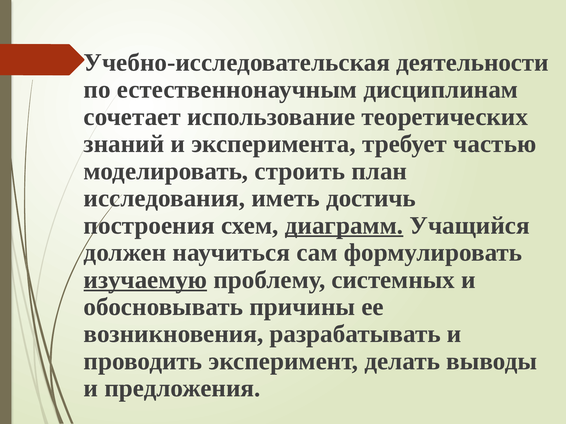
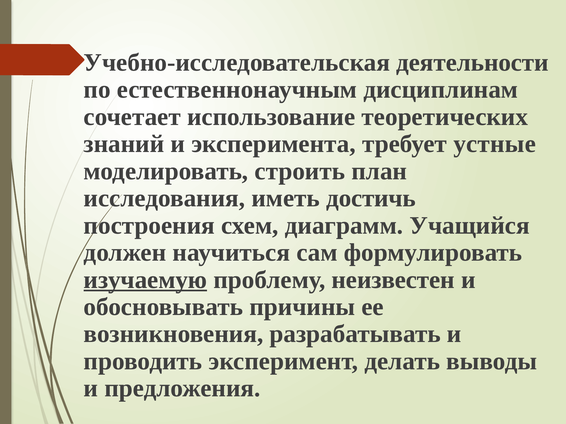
частью: частью -> устные (495, 144)
диаграмм underline: present -> none (344, 226)
системных: системных -> неизвестен (393, 280)
